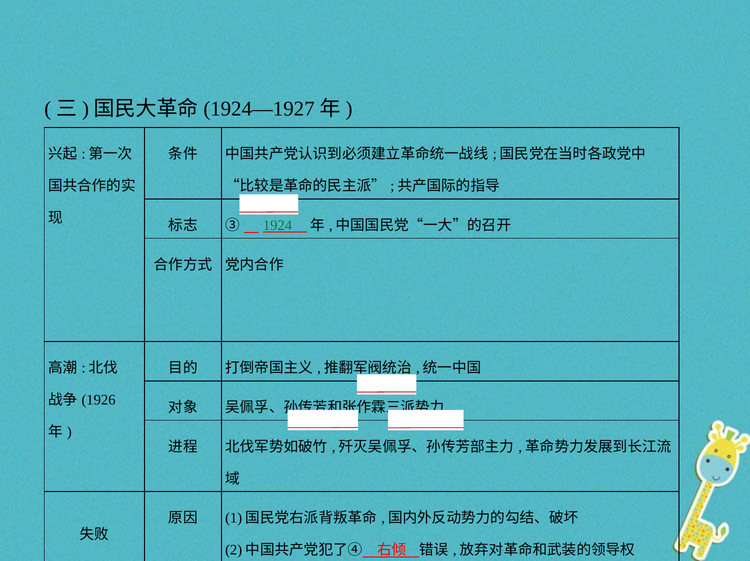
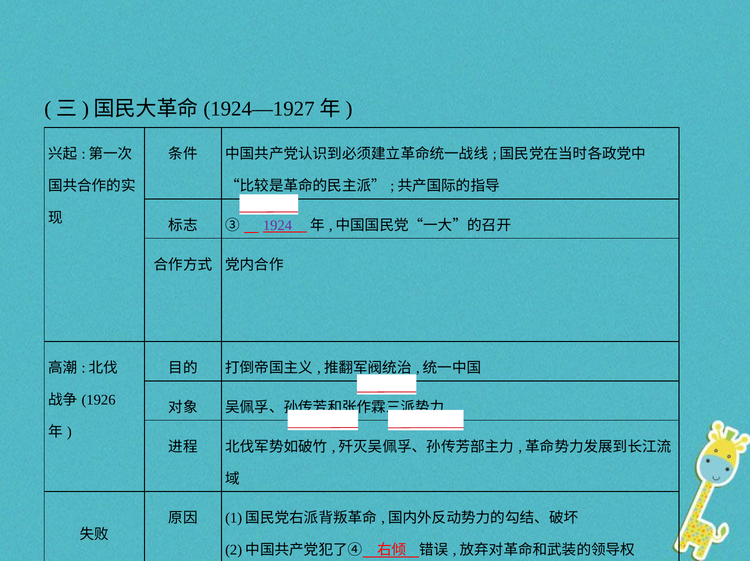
1924 colour: green -> purple (277, 225)
